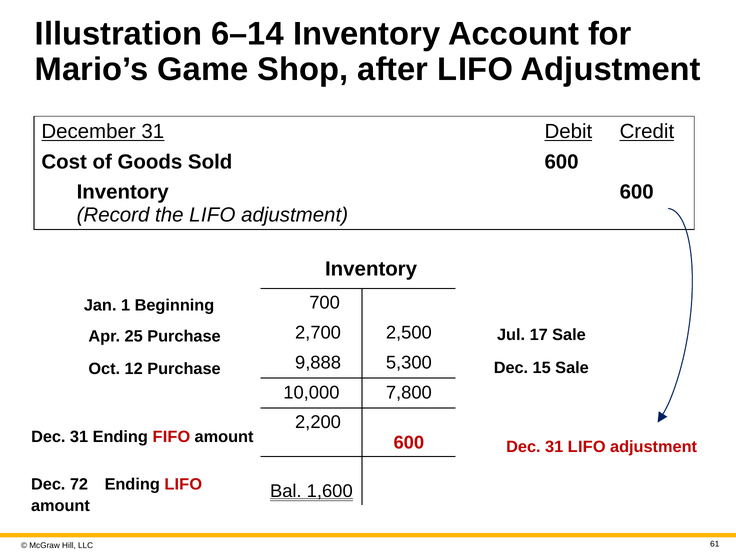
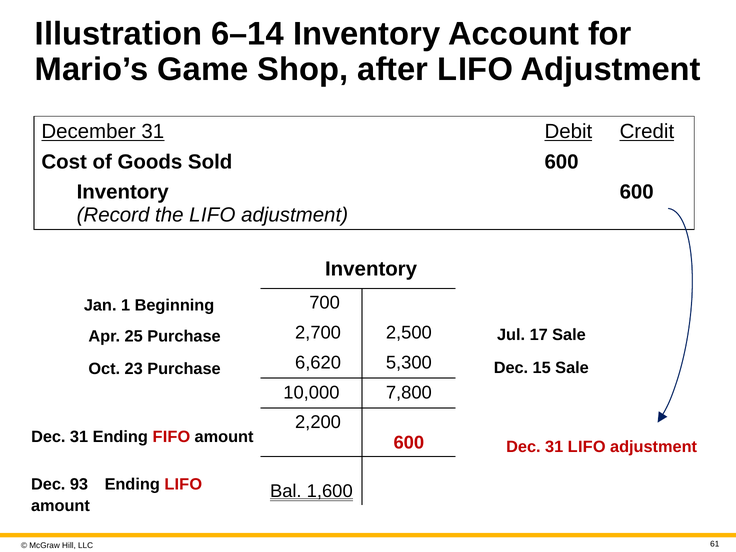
9,888: 9,888 -> 6,620 (318, 363)
12: 12 -> 23 (134, 369)
72: 72 -> 93 (79, 484)
